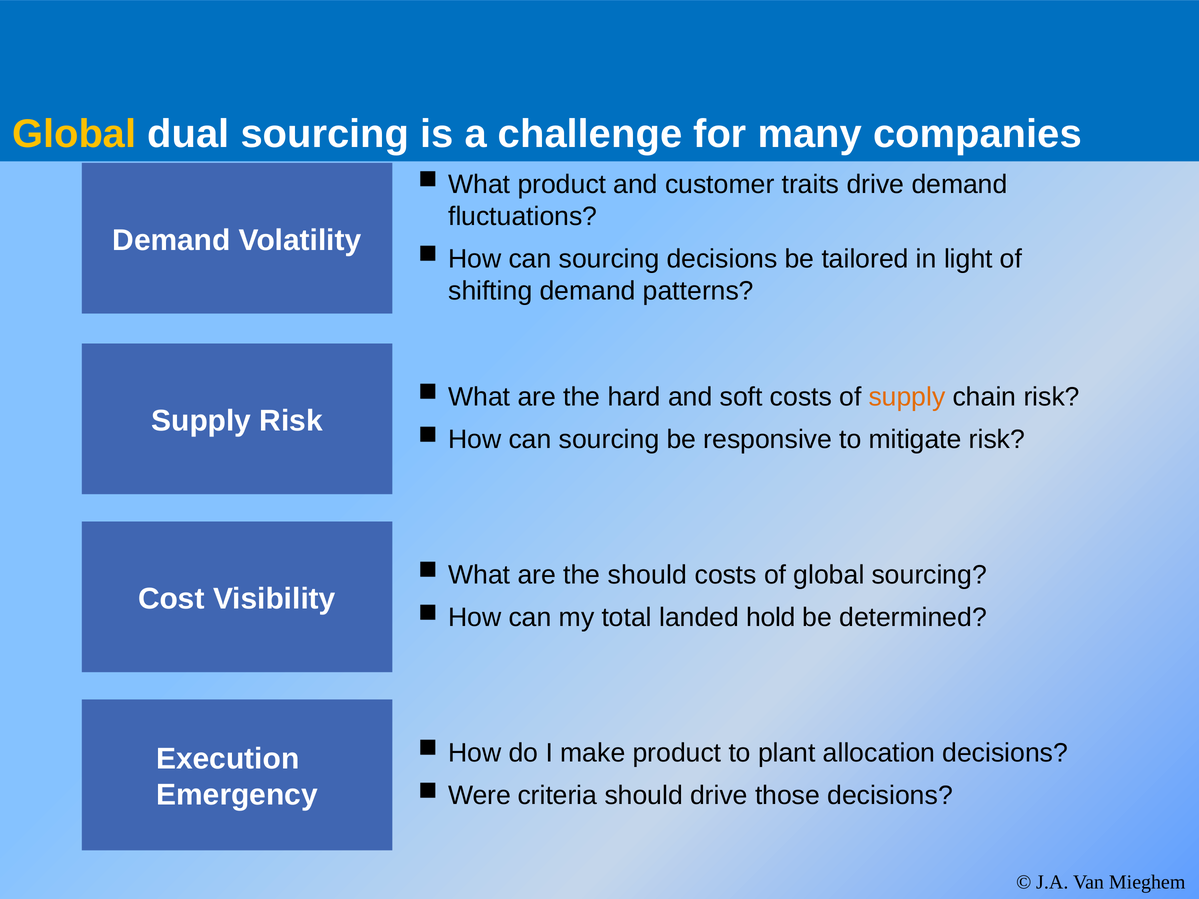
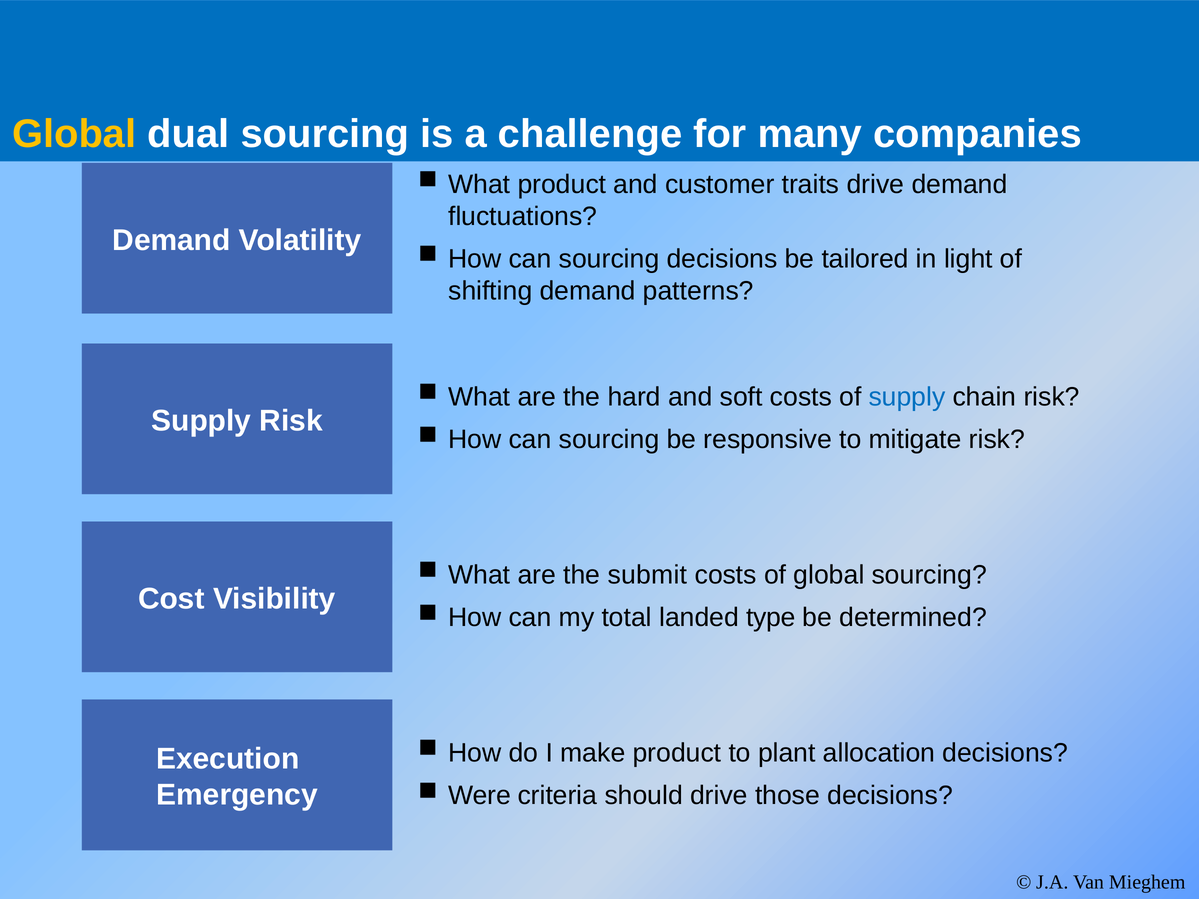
supply colour: orange -> blue (907, 397)
the should: should -> submit (647, 575)
hold: hold -> type (771, 618)
